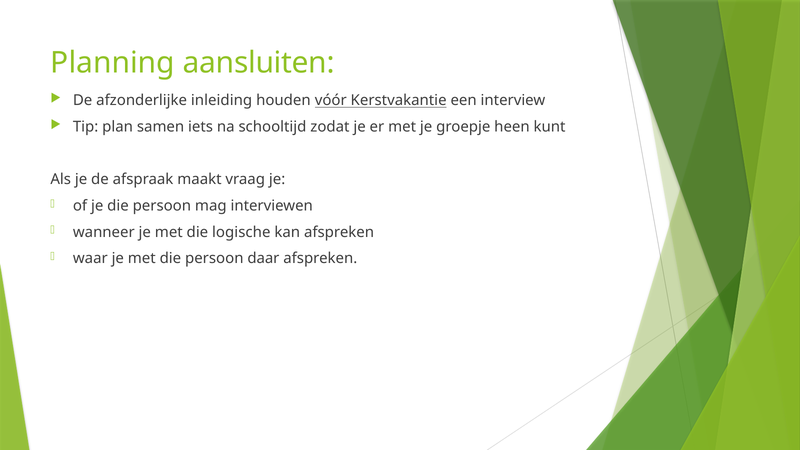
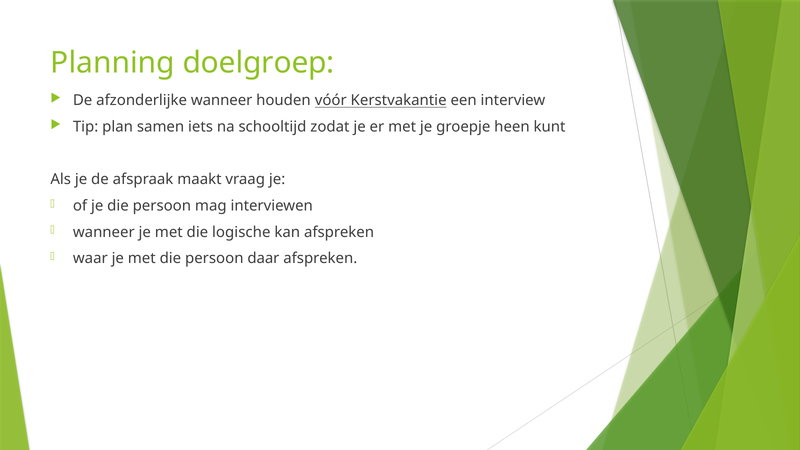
aansluiten: aansluiten -> doelgroep (259, 63)
afzonderlijke inleiding: inleiding -> wanneer (222, 100)
